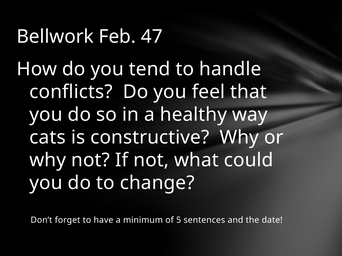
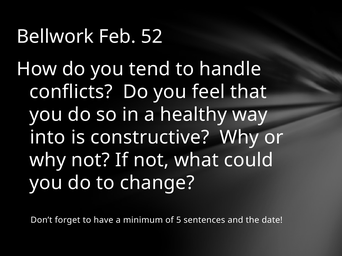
47: 47 -> 52 (152, 37)
cats: cats -> into (48, 138)
